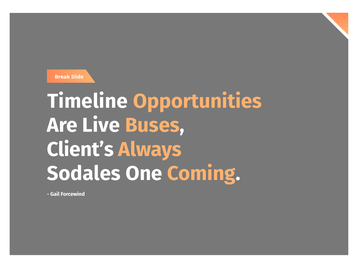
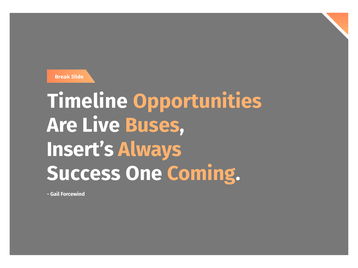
Client’s: Client’s -> Insert’s (80, 150)
Sodales: Sodales -> Success (84, 174)
